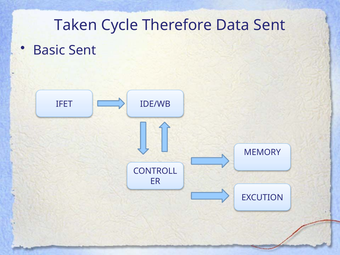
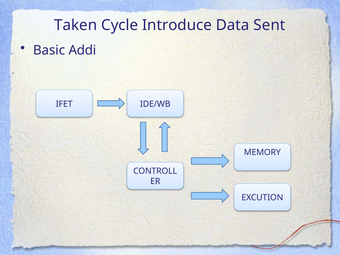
Therefore: Therefore -> Introduce (177, 25)
Basic Sent: Sent -> Addi (82, 50)
